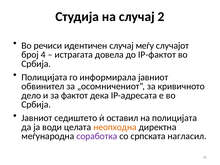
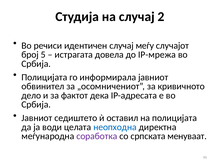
4: 4 -> 5 (43, 55)
IP-фактот: IP-фактот -> IP-мрежа (157, 55)
неопходна colour: orange -> blue (115, 127)
нагласил: нагласил -> менуваат (187, 136)
